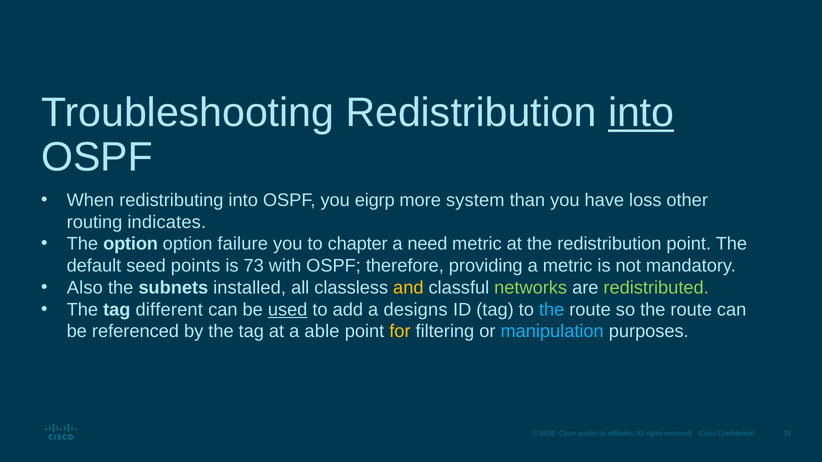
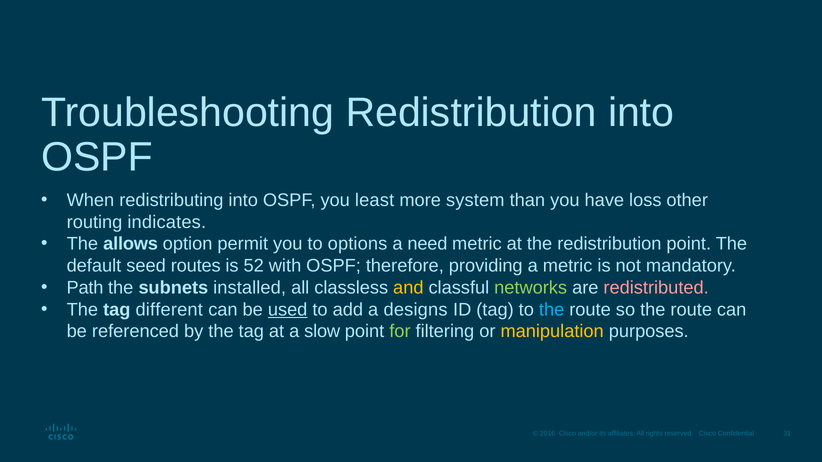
into underline: present -> none (641, 113)
eigrp: eigrp -> least (375, 200)
The option: option -> allows (131, 244)
failure: failure -> permit (243, 244)
chapter: chapter -> options (358, 244)
points: points -> routes (196, 266)
73: 73 -> 52 (254, 266)
Also: Also -> Path (85, 288)
redistributed colour: light green -> pink (656, 288)
able: able -> slow (322, 332)
for colour: yellow -> light green (400, 332)
manipulation colour: light blue -> yellow (552, 332)
